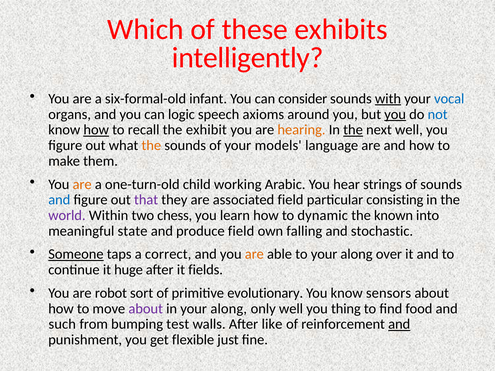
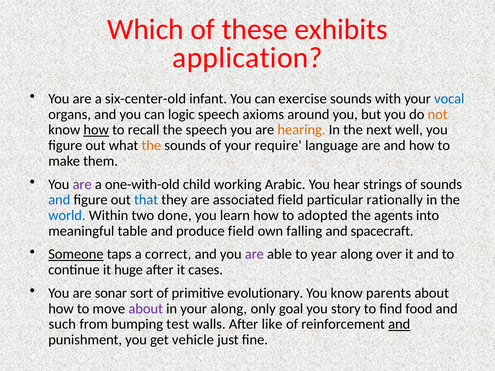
intelligently: intelligently -> application (247, 58)
six-formal-old: six-formal-old -> six-center-old (146, 99)
consider: consider -> exercise (303, 99)
with underline: present -> none (388, 99)
you underline: present -> none (395, 114)
not colour: blue -> orange (438, 114)
the exhibit: exhibit -> speech (206, 130)
the underline: present -> none (353, 130)
models: models -> require (278, 146)
are colour: orange -> purple (82, 184)
one-turn-old: one-turn-old -> one-with-old (142, 184)
that colour: purple -> blue (146, 200)
consisting: consisting -> rationally (395, 200)
world colour: purple -> blue (67, 216)
chess: chess -> done (175, 216)
dynamic: dynamic -> adopted (323, 216)
known: known -> agents (393, 216)
state: state -> table (133, 231)
stochastic: stochastic -> spacecraft (382, 231)
are colour: orange -> purple (254, 254)
to your: your -> year (324, 254)
fields: fields -> cases (206, 270)
robot: robot -> sonar (111, 293)
sensors: sensors -> parents (389, 293)
only well: well -> goal (291, 309)
thing: thing -> story (346, 309)
flexible: flexible -> vehicle (193, 340)
